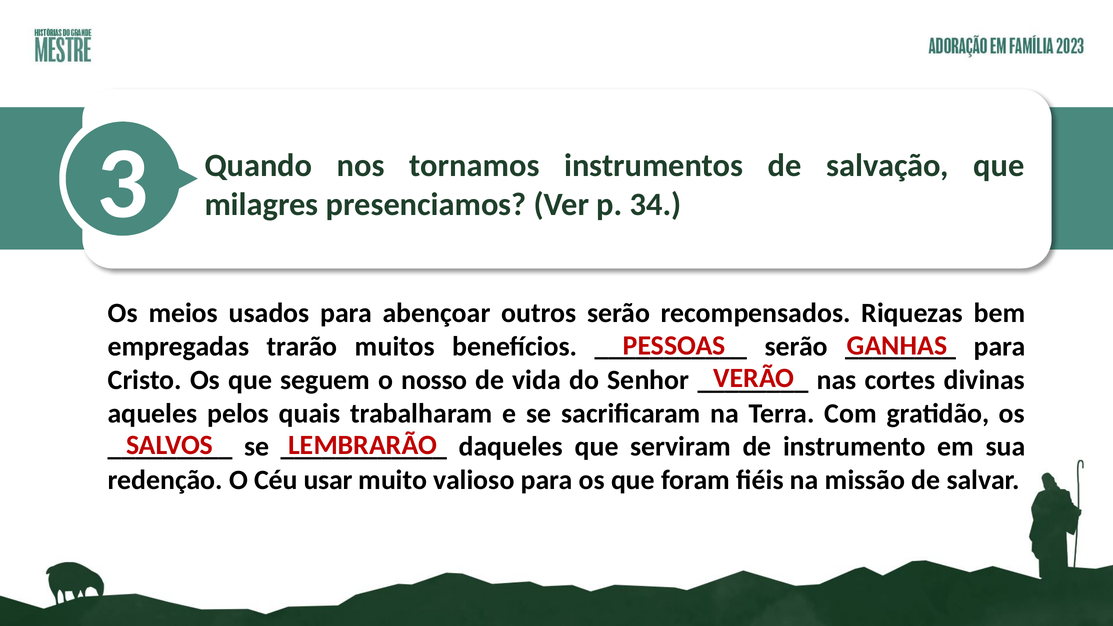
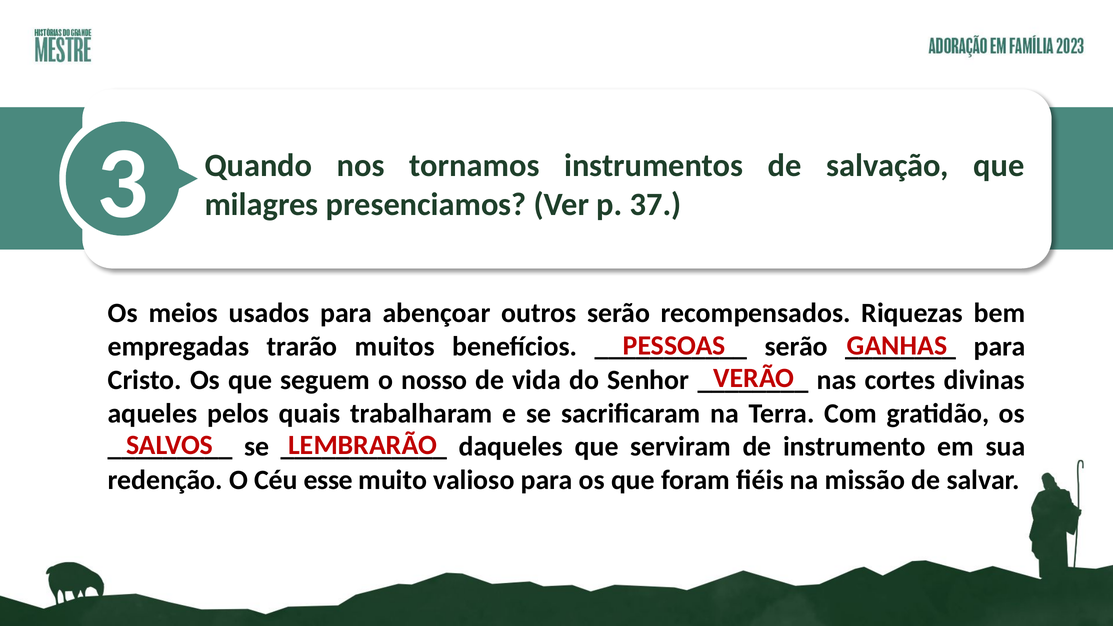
34: 34 -> 37 (656, 205)
usar: usar -> esse (328, 480)
